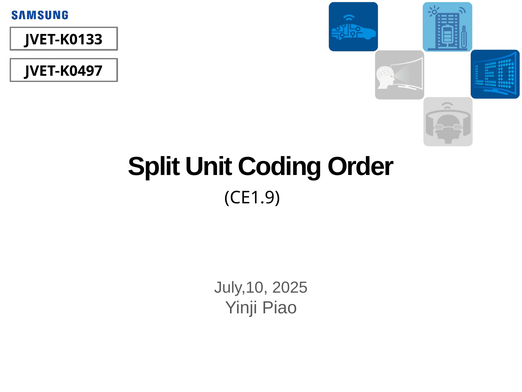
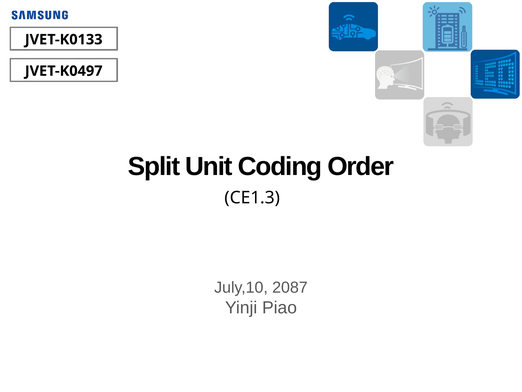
CE1.9: CE1.9 -> CE1.3 (252, 198)
2025: 2025 -> 2087 (290, 287)
